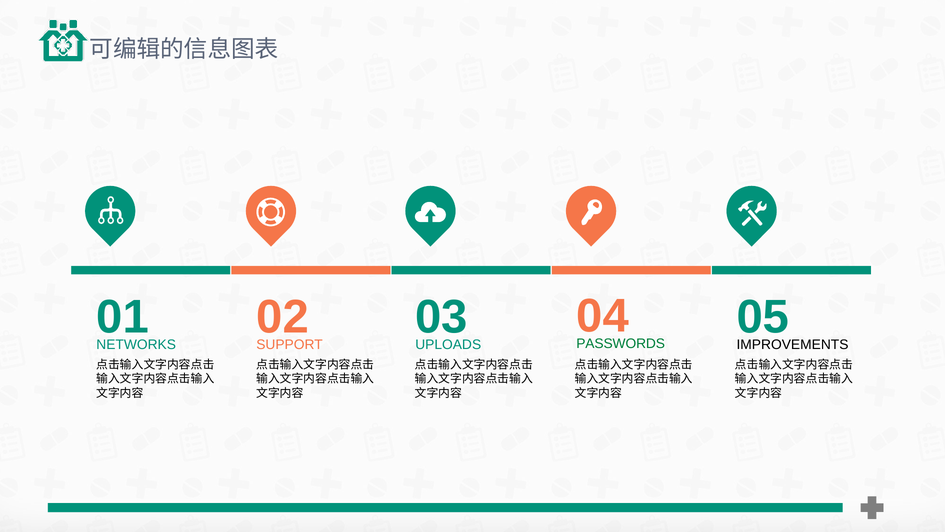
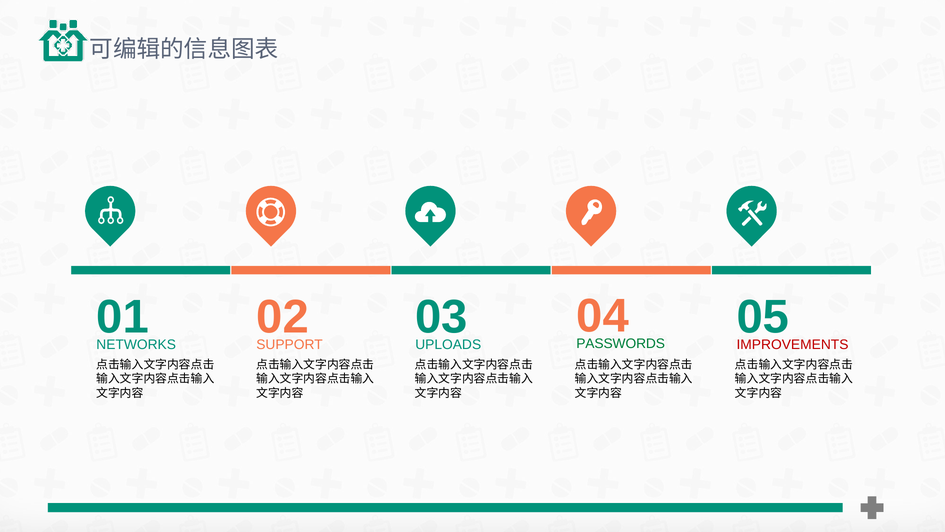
IMPROVEMENTS colour: black -> red (792, 344)
